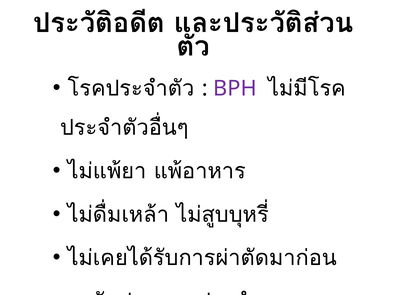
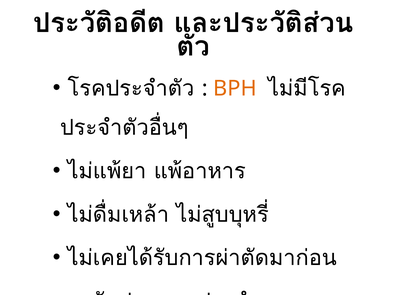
BPH colour: purple -> orange (235, 88)
